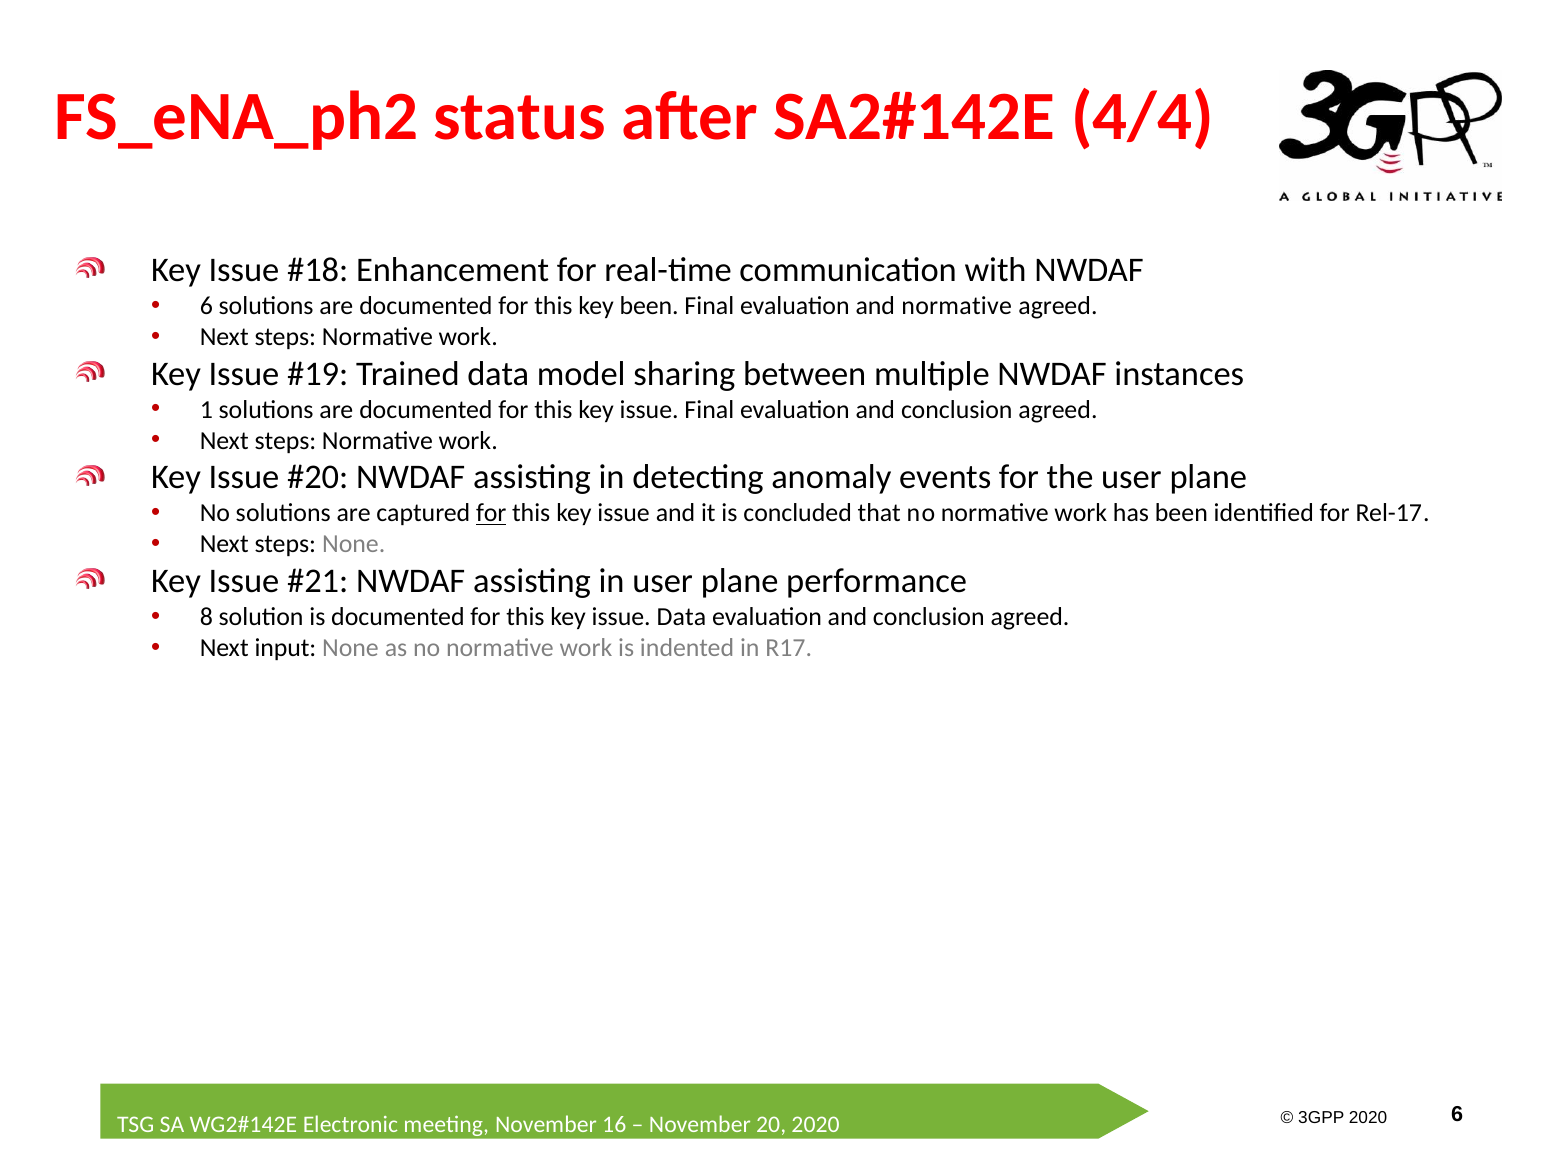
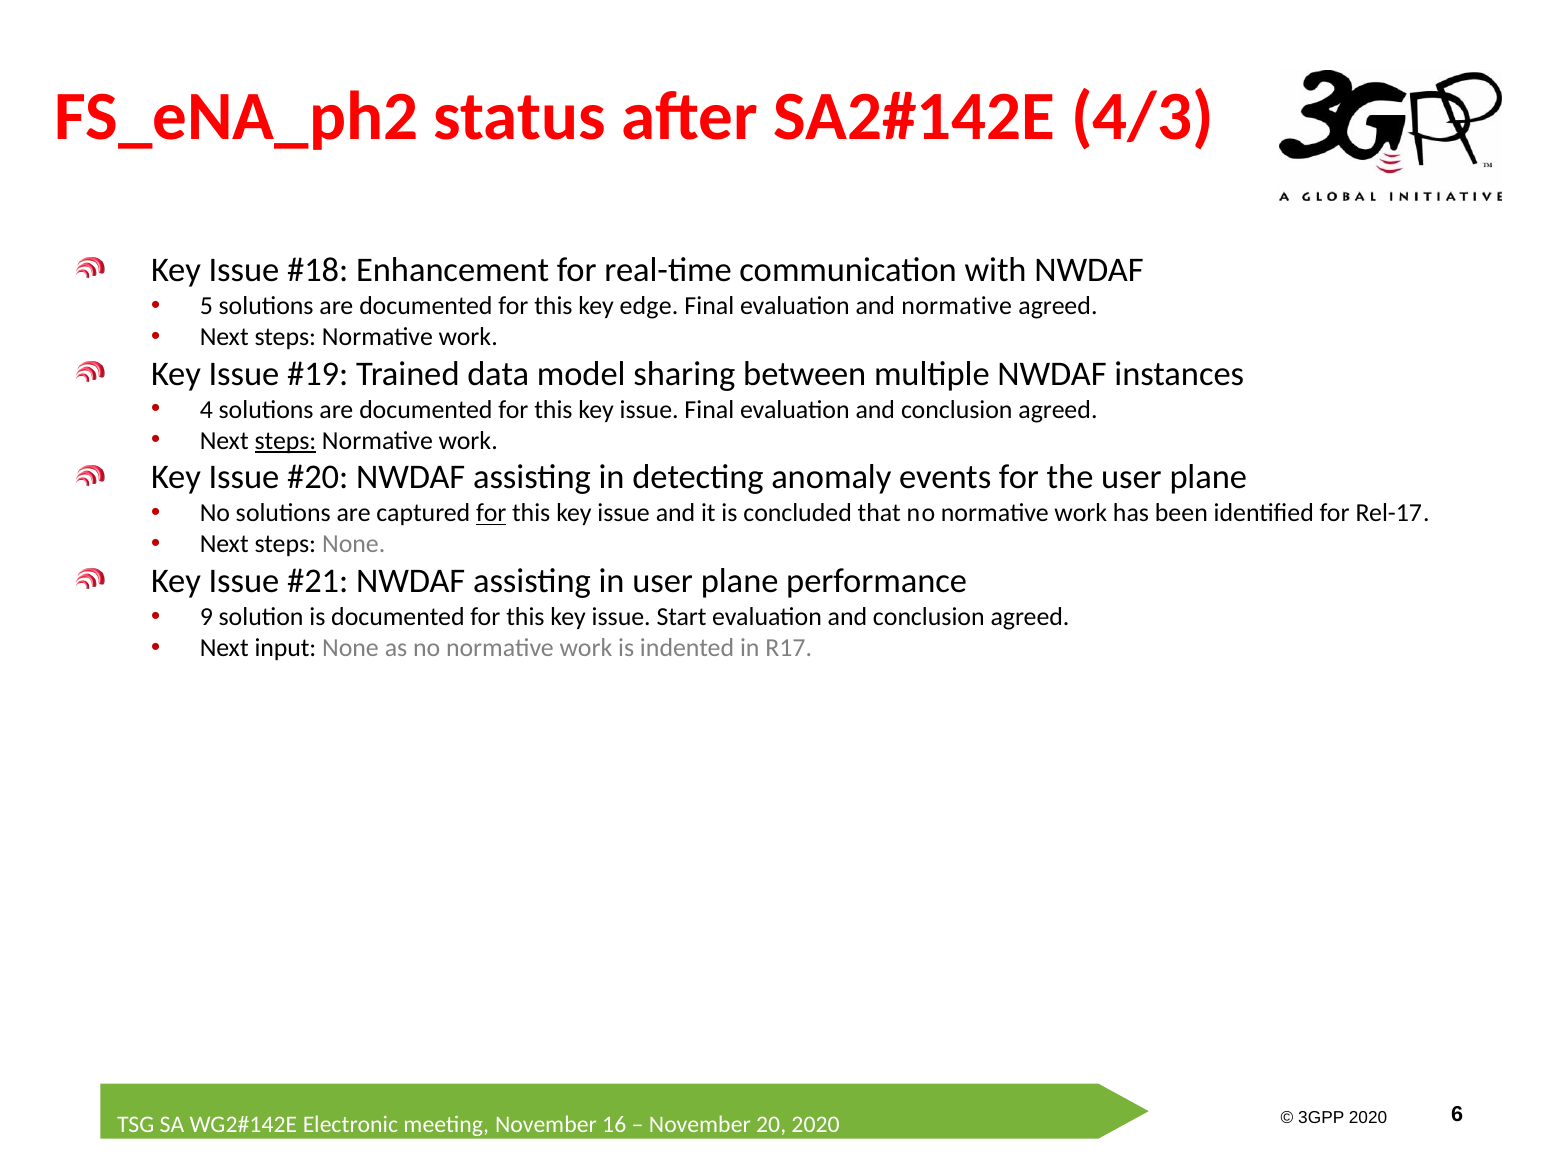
4/4: 4/4 -> 4/3 (1142, 116)
6: 6 -> 5 (206, 306)
key been: been -> edge (649, 306)
1: 1 -> 4 (206, 409)
steps underline: none -> present (285, 441)
8: 8 -> 9 (206, 617)
issue Data: Data -> Start (681, 617)
